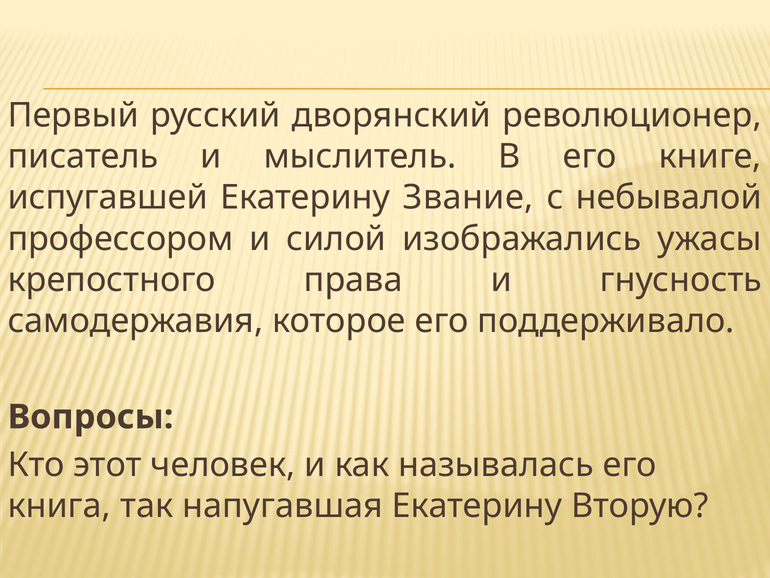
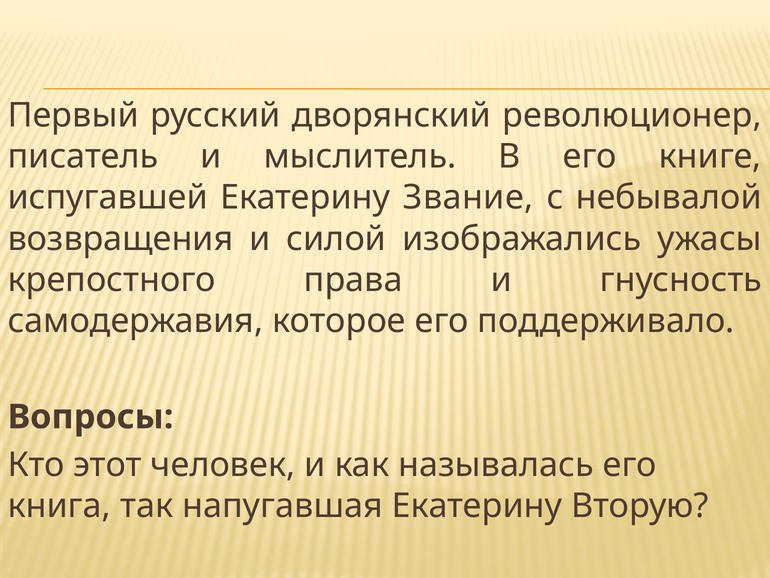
профессором: профессором -> возвращения (120, 239)
